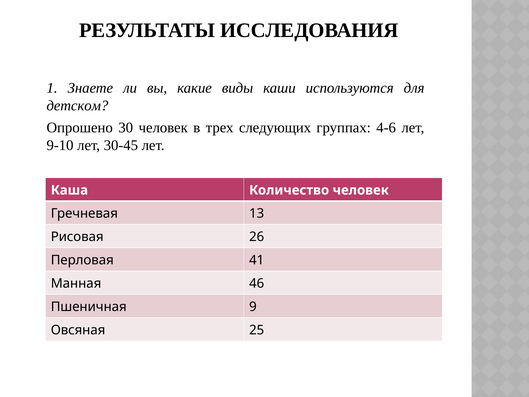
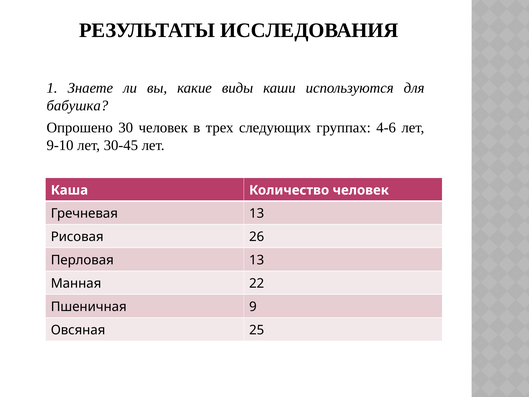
детском: детском -> бабушка (77, 105)
Перловая 41: 41 -> 13 (257, 260)
46: 46 -> 22 (257, 283)
